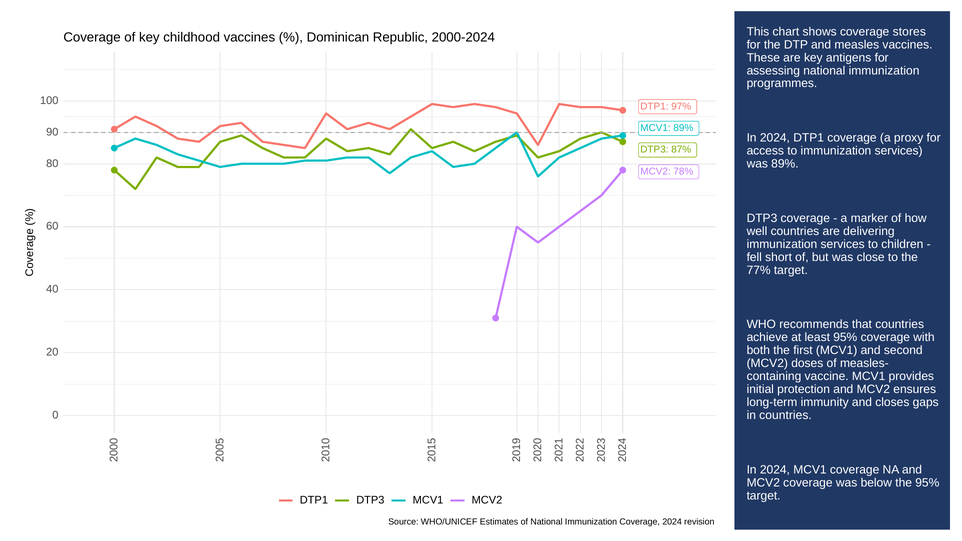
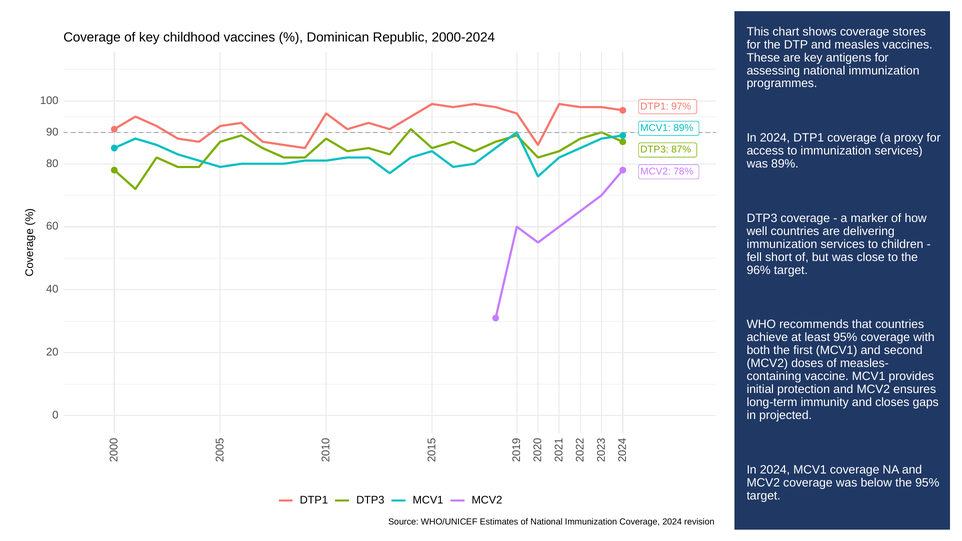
77%: 77% -> 96% (759, 270)
in countries: countries -> projected (786, 415)
